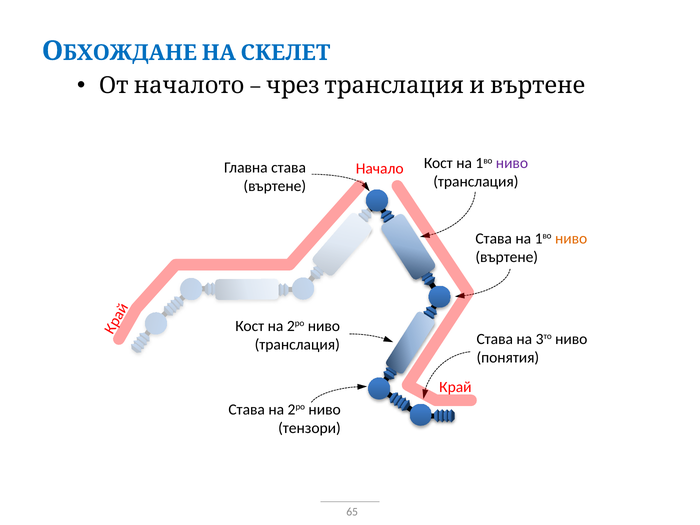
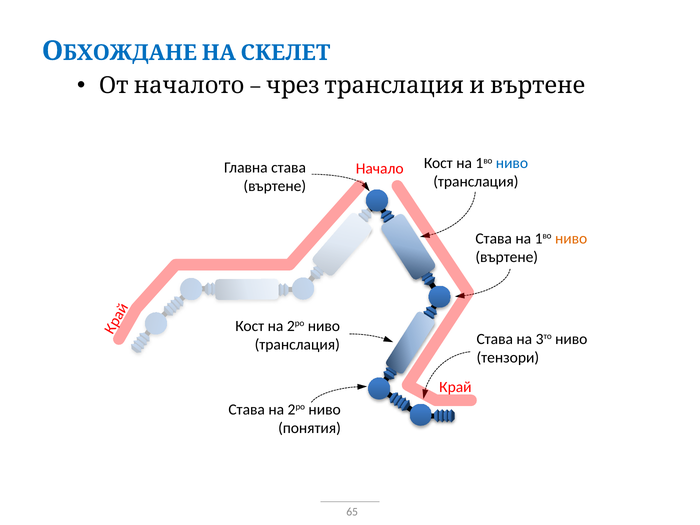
ниво colour: purple -> blue (512, 163)
понятия: понятия -> тензори (508, 358)
тензори: тензори -> понятия (310, 428)
